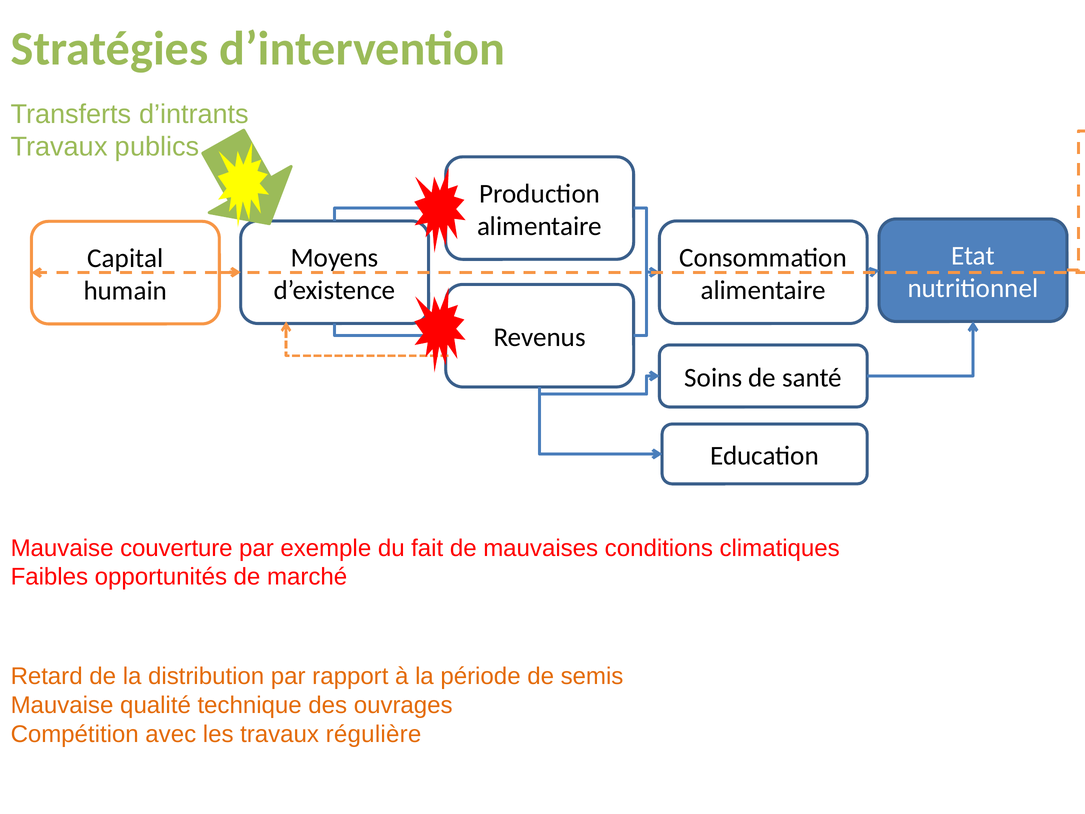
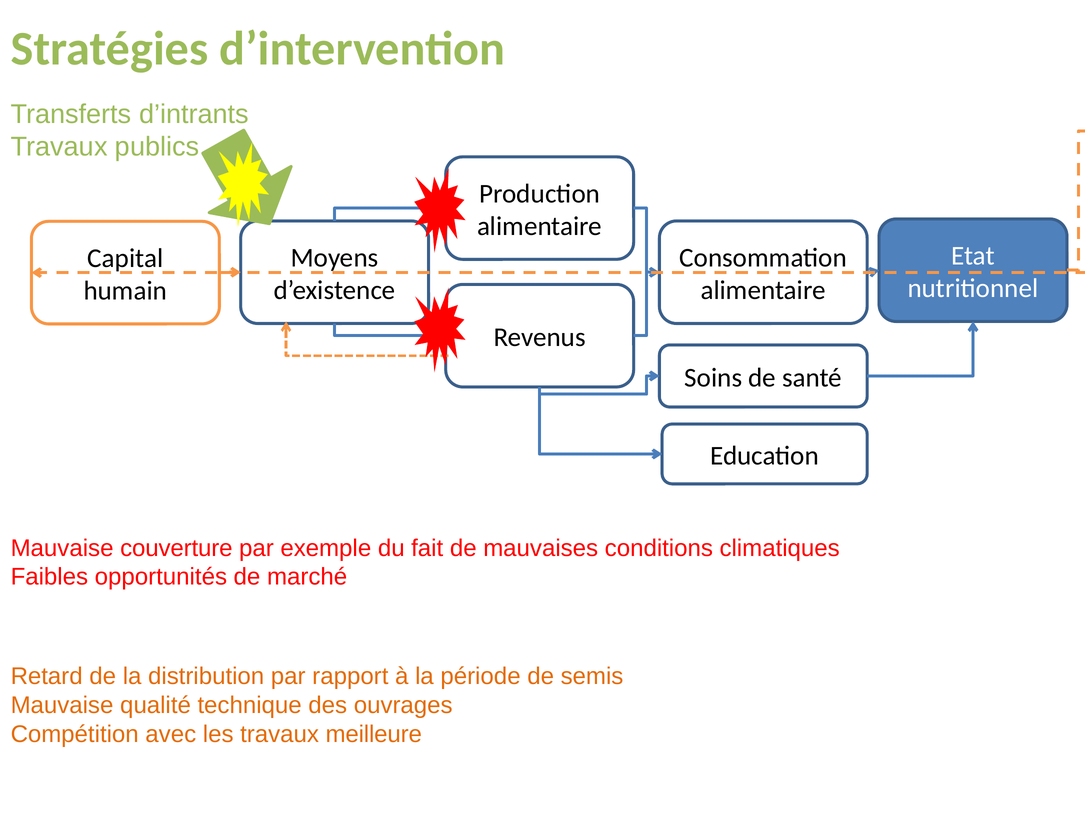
régulière: régulière -> meilleure (374, 734)
